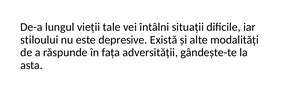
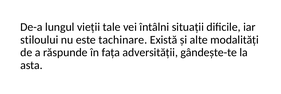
depresive: depresive -> tachinare (123, 40)
